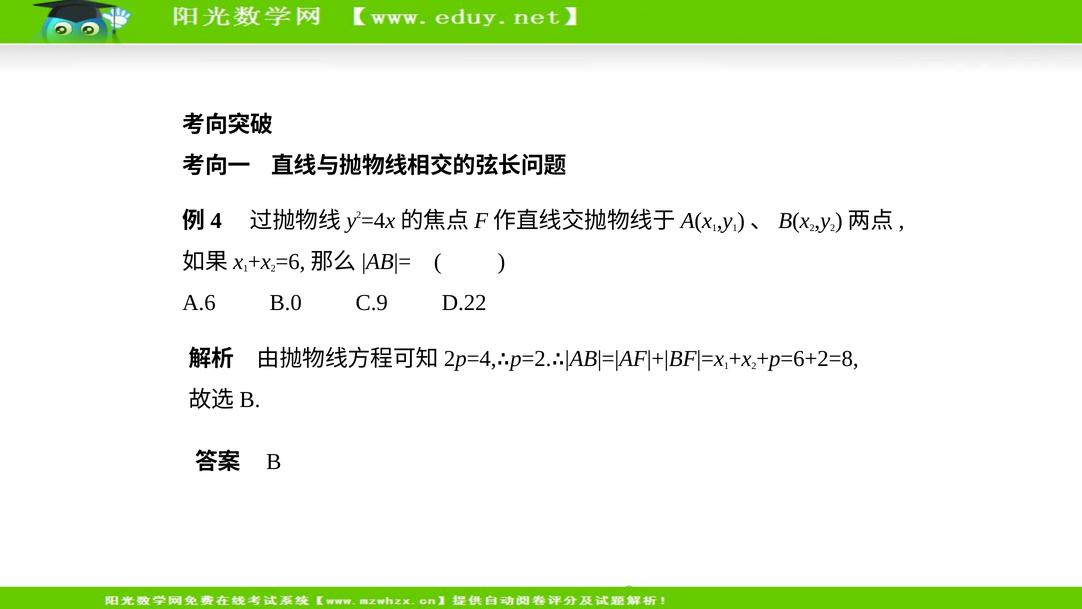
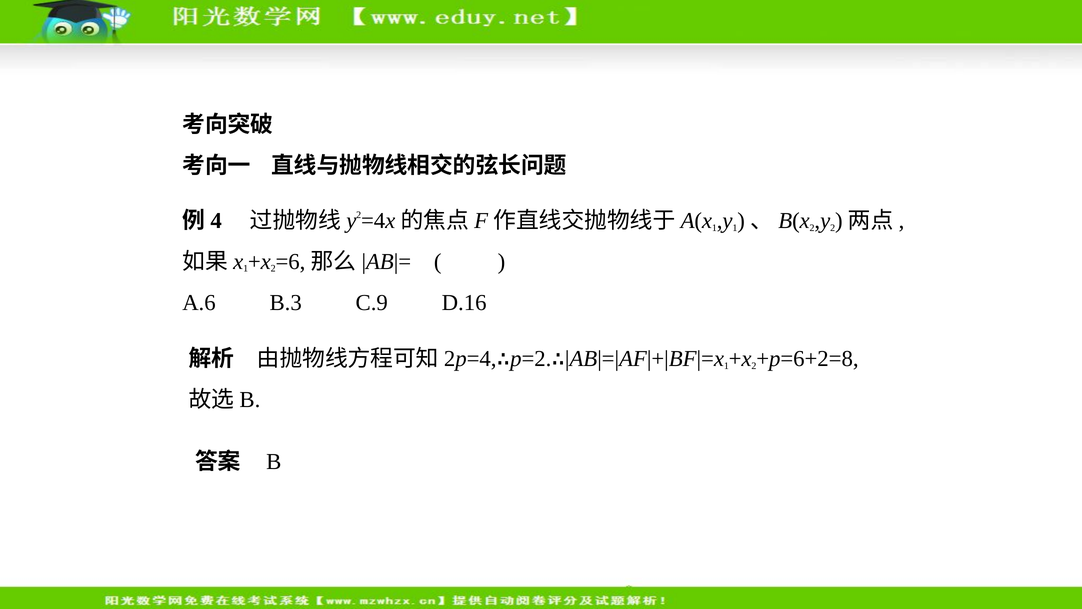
B.0: B.0 -> B.3 (286, 303)
D.22: D.22 -> D.16 (464, 303)
